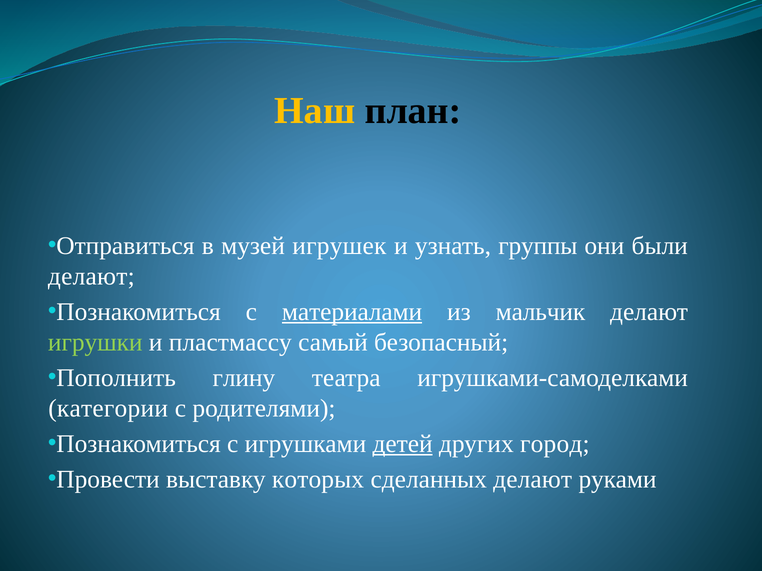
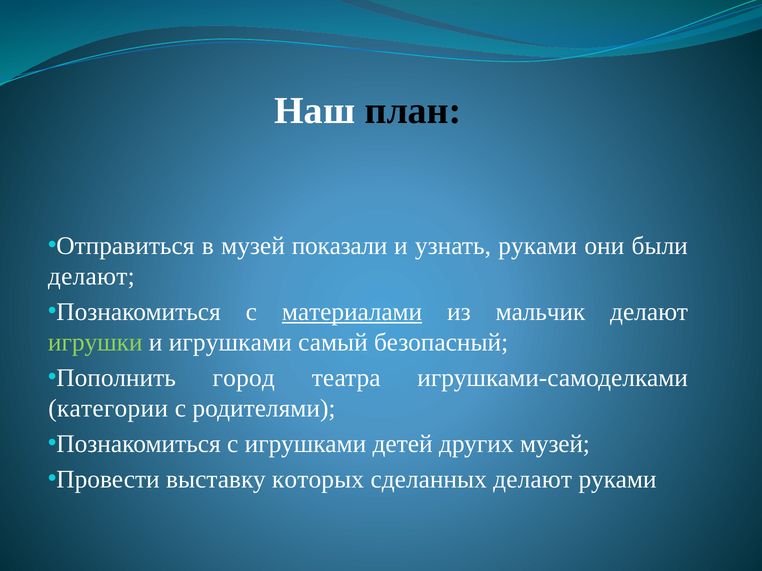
Наш colour: yellow -> white (315, 111)
игрушек: игрушек -> показали (340, 246)
узнать группы: группы -> руками (538, 246)
и пластмассу: пластмассу -> игрушками (230, 343)
глину: глину -> город (244, 378)
детей underline: present -> none (403, 444)
других город: город -> музей (555, 444)
